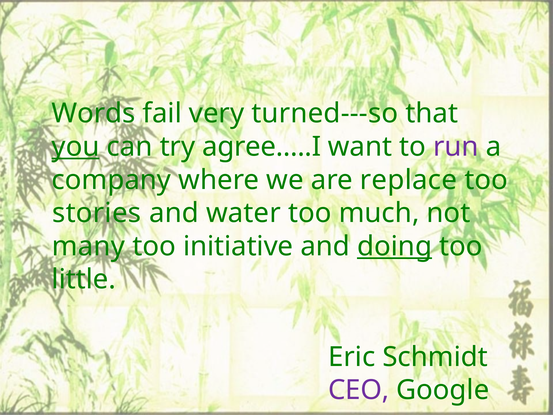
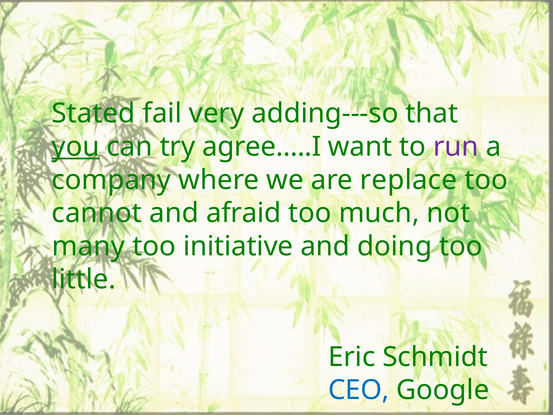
Words: Words -> Stated (93, 113)
turned---so: turned---so -> adding---so (325, 113)
stories: stories -> cannot (97, 213)
water: water -> afraid (244, 213)
doing underline: present -> none (395, 246)
CEO colour: purple -> blue (359, 390)
